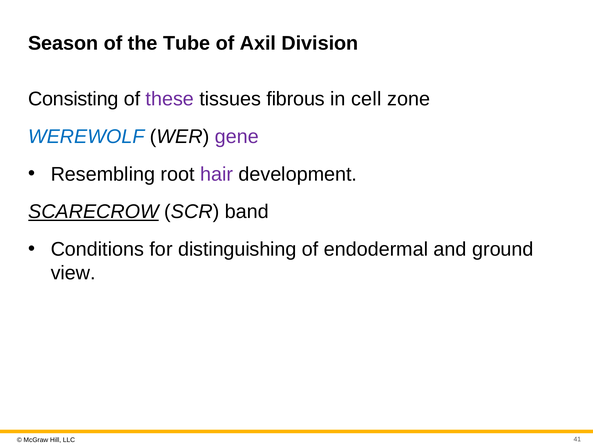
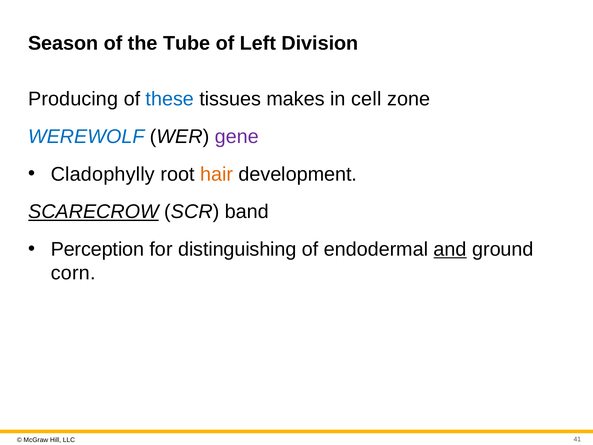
Axil: Axil -> Left (258, 43)
Consisting: Consisting -> Producing (73, 99)
these colour: purple -> blue (170, 99)
fibrous: fibrous -> makes (296, 99)
Resembling: Resembling -> Cladophylly (103, 174)
hair colour: purple -> orange (217, 174)
Conditions: Conditions -> Perception (97, 249)
and underline: none -> present (450, 249)
view: view -> corn (73, 273)
